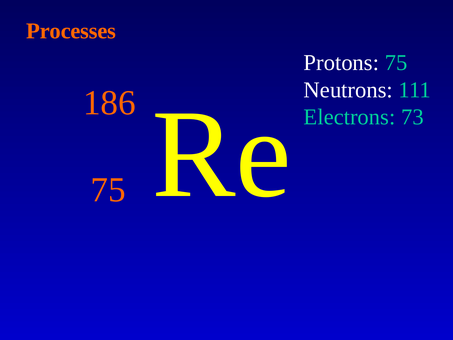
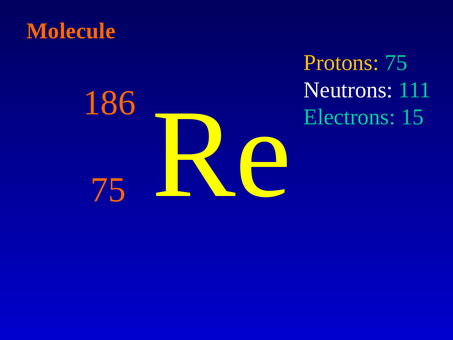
Processes: Processes -> Molecule (71, 31)
Protons colour: white -> yellow (341, 63)
73: 73 -> 15 (412, 117)
